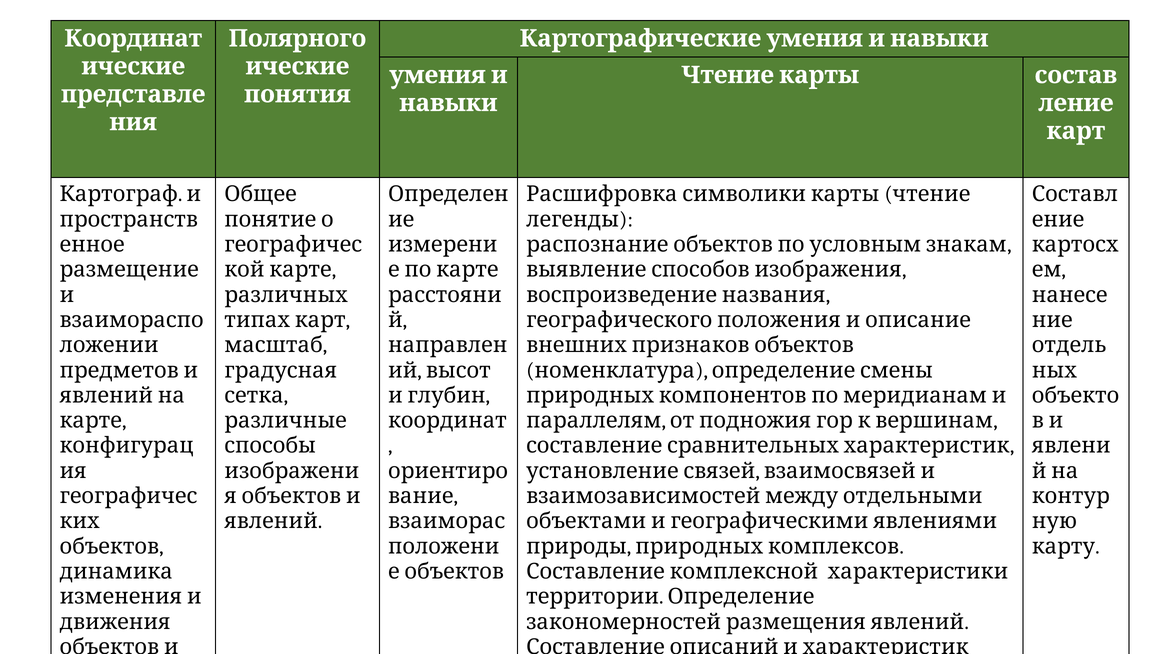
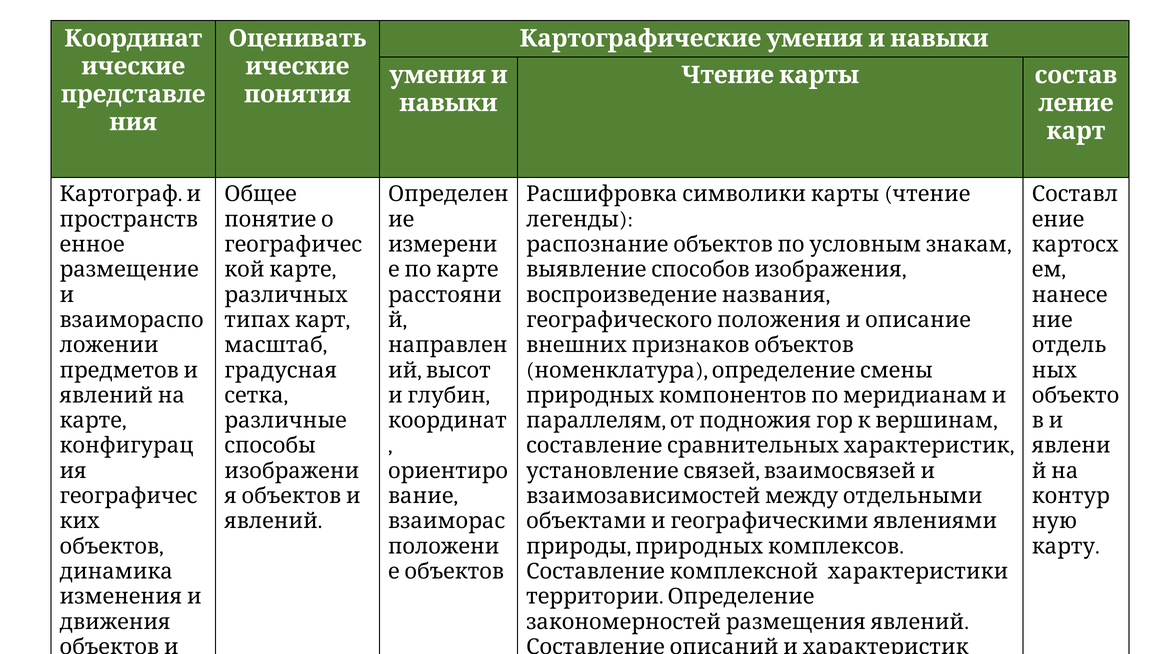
Полярного: Полярного -> Оценивать (297, 38)
